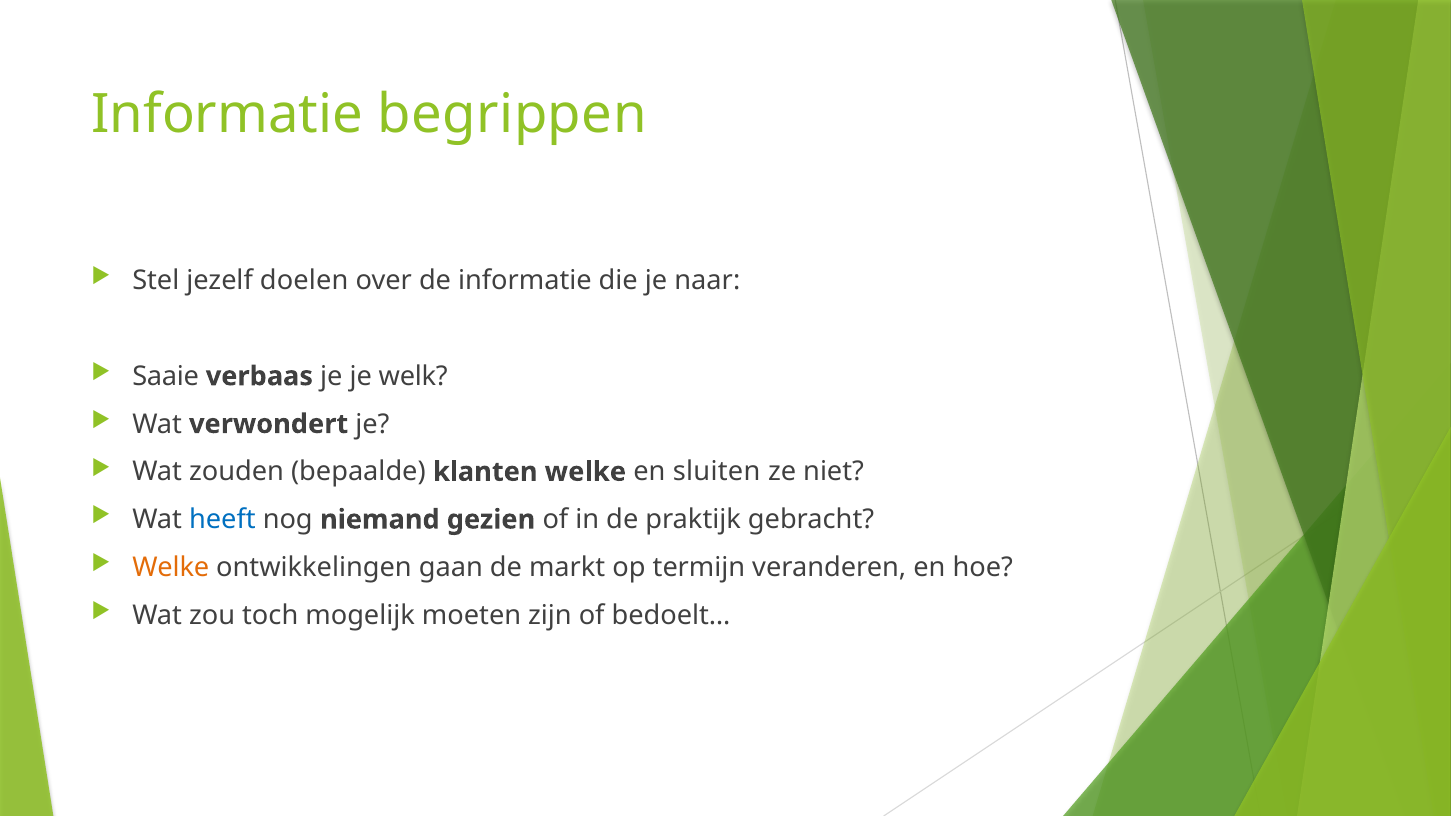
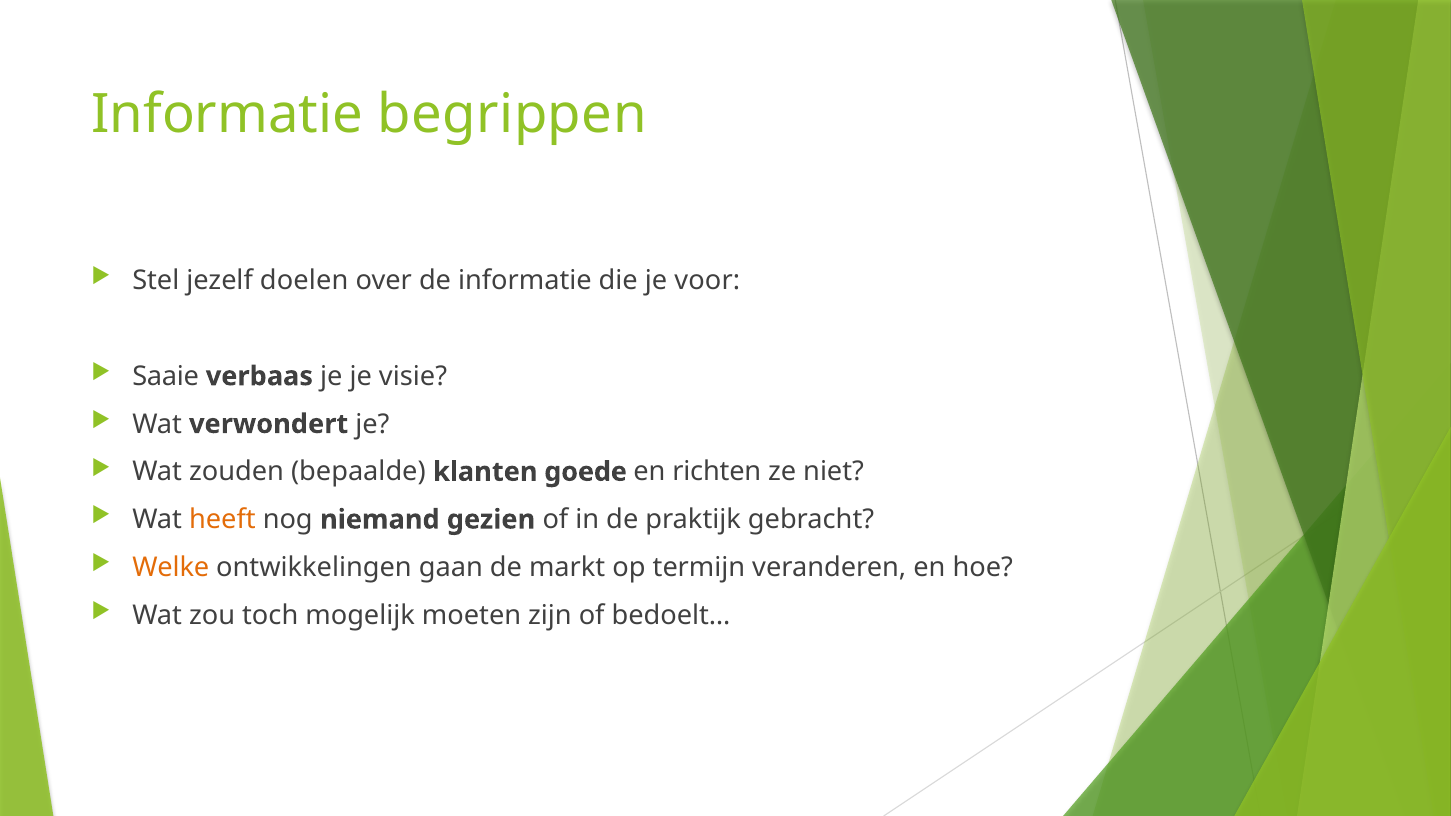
naar: naar -> voor (707, 281)
welk: welk -> visie (413, 376)
klanten welke: welke -> goede (586, 472)
sluiten: sluiten -> richten (717, 472)
heeft colour: blue -> orange (222, 520)
